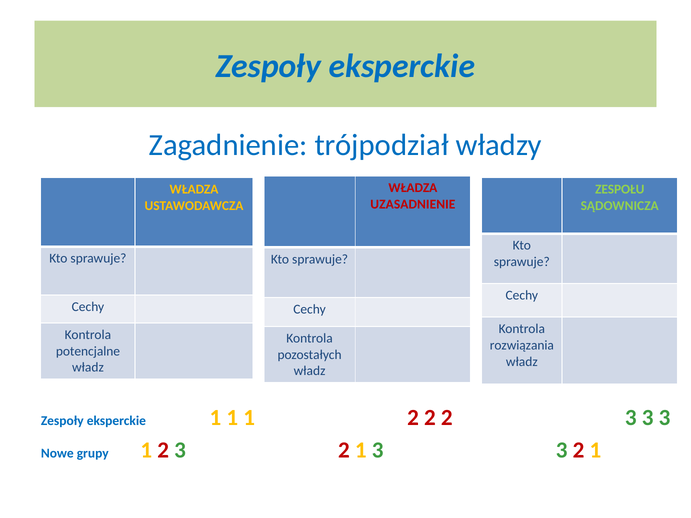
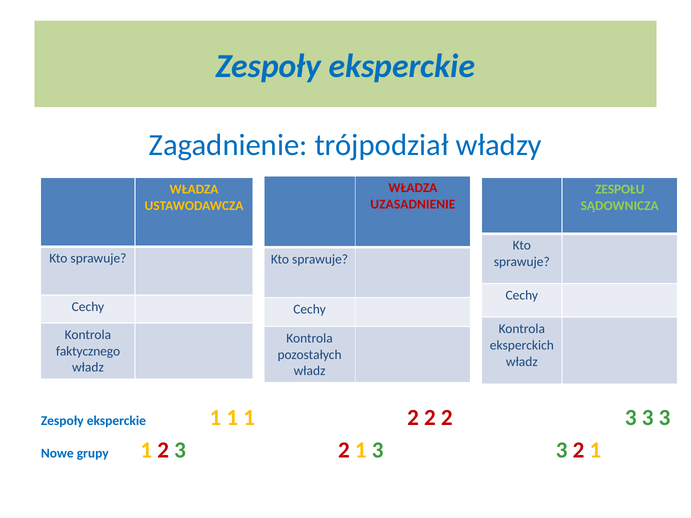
rozwiązania: rozwiązania -> eksperckich (522, 345)
potencjalne: potencjalne -> faktycznego (88, 351)
